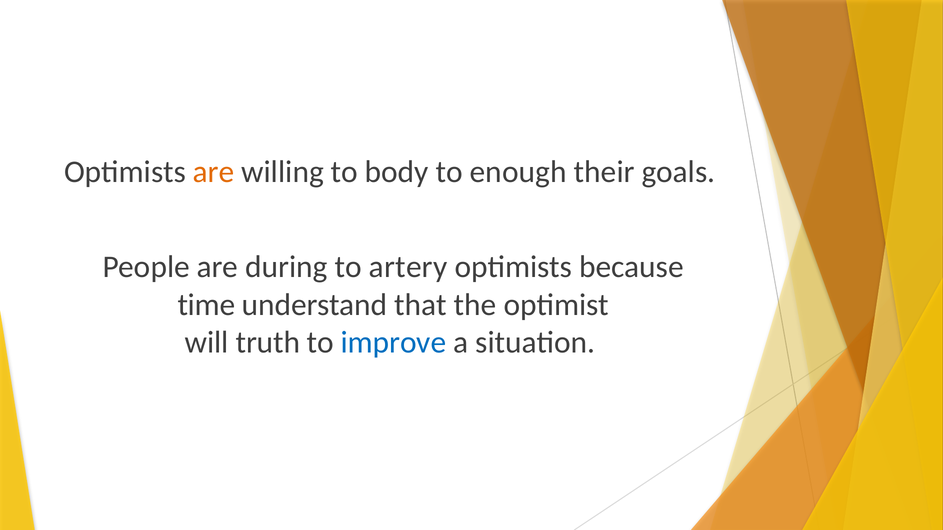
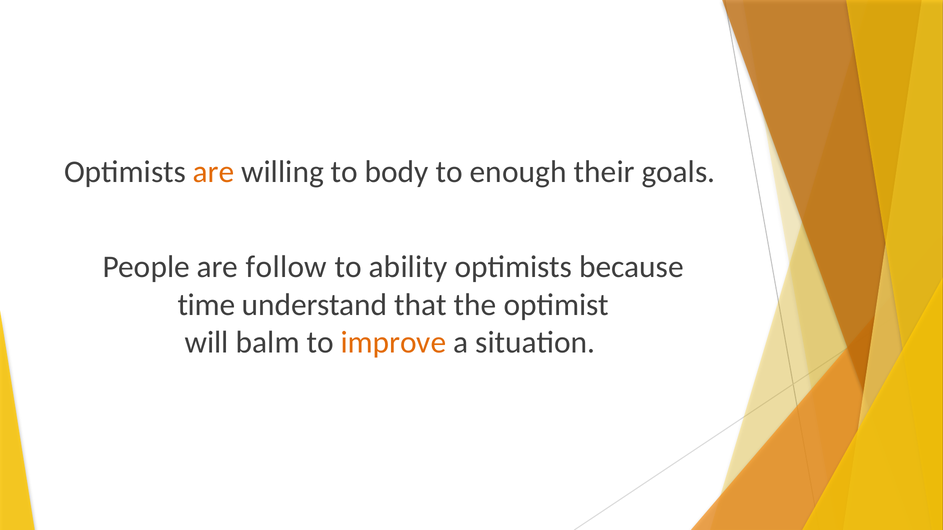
during: during -> follow (286, 267)
artery: artery -> ability (408, 267)
truth: truth -> balm (268, 343)
improve colour: blue -> orange (393, 343)
